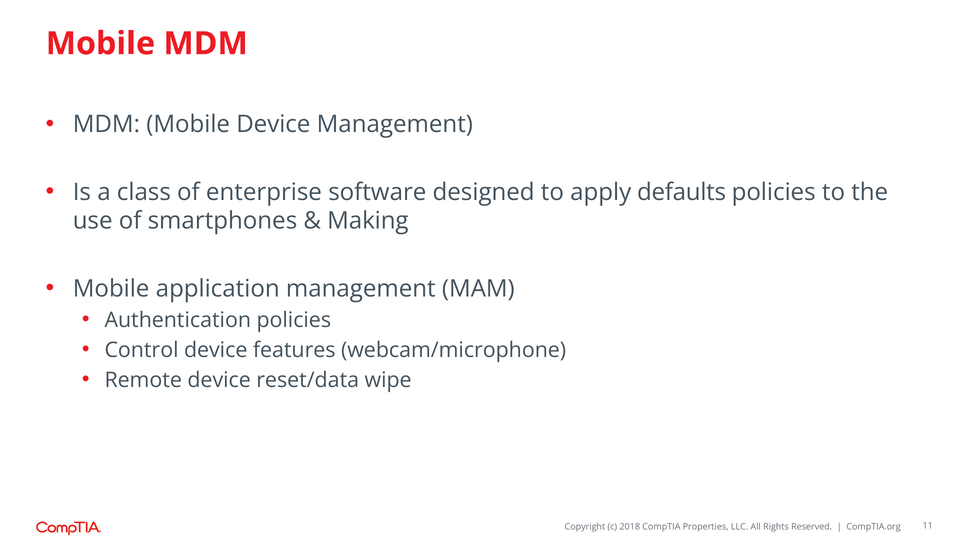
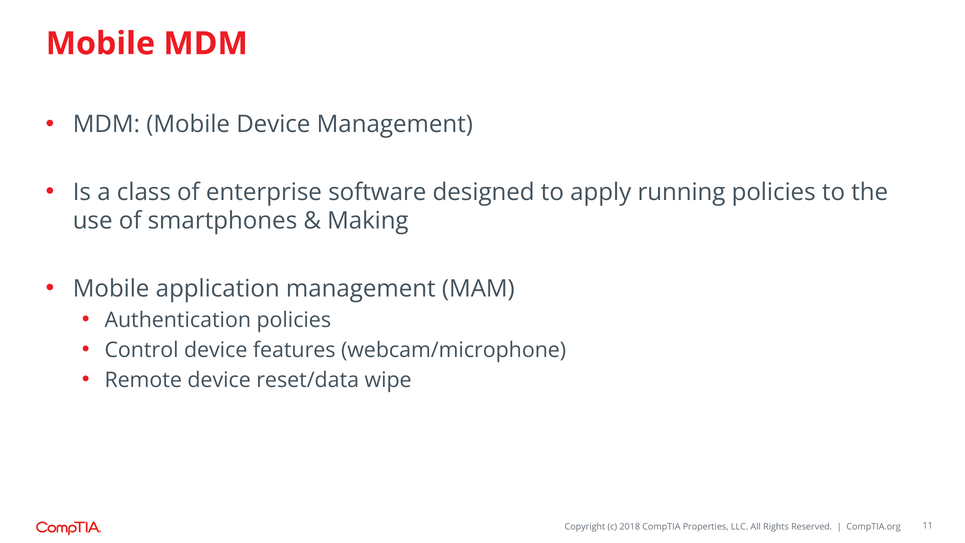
defaults: defaults -> running (681, 192)
